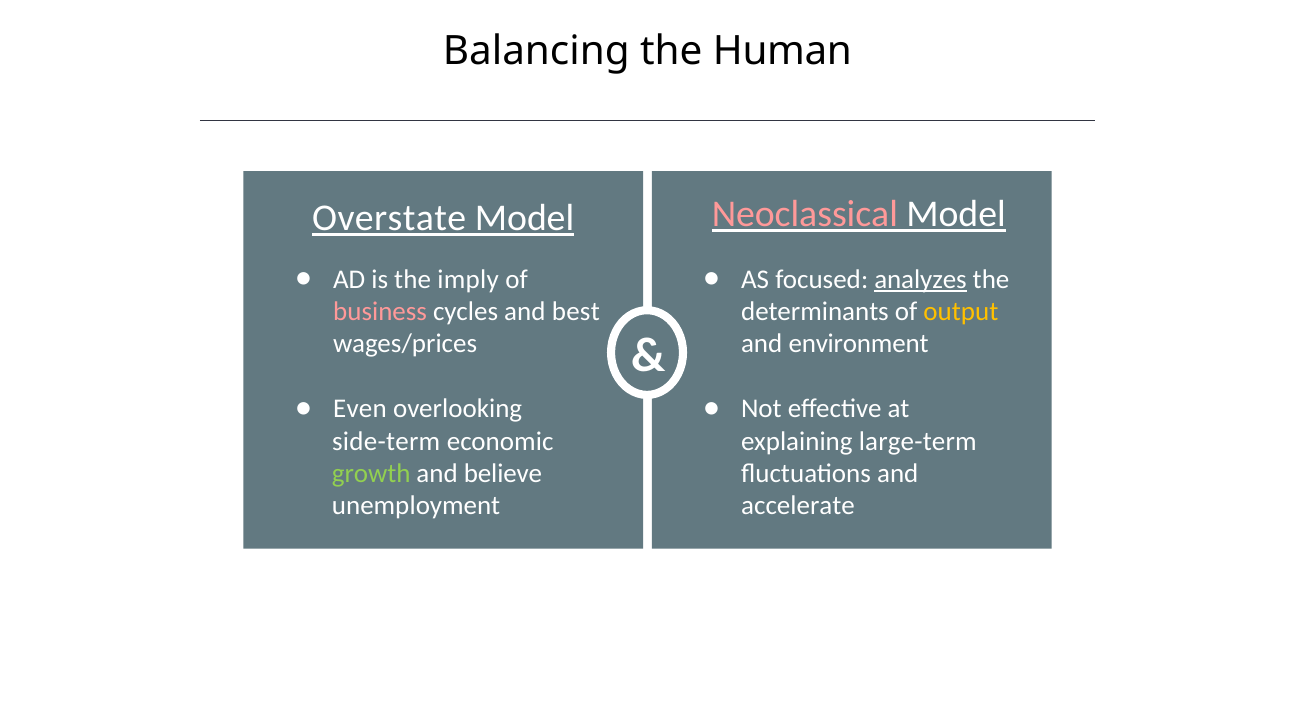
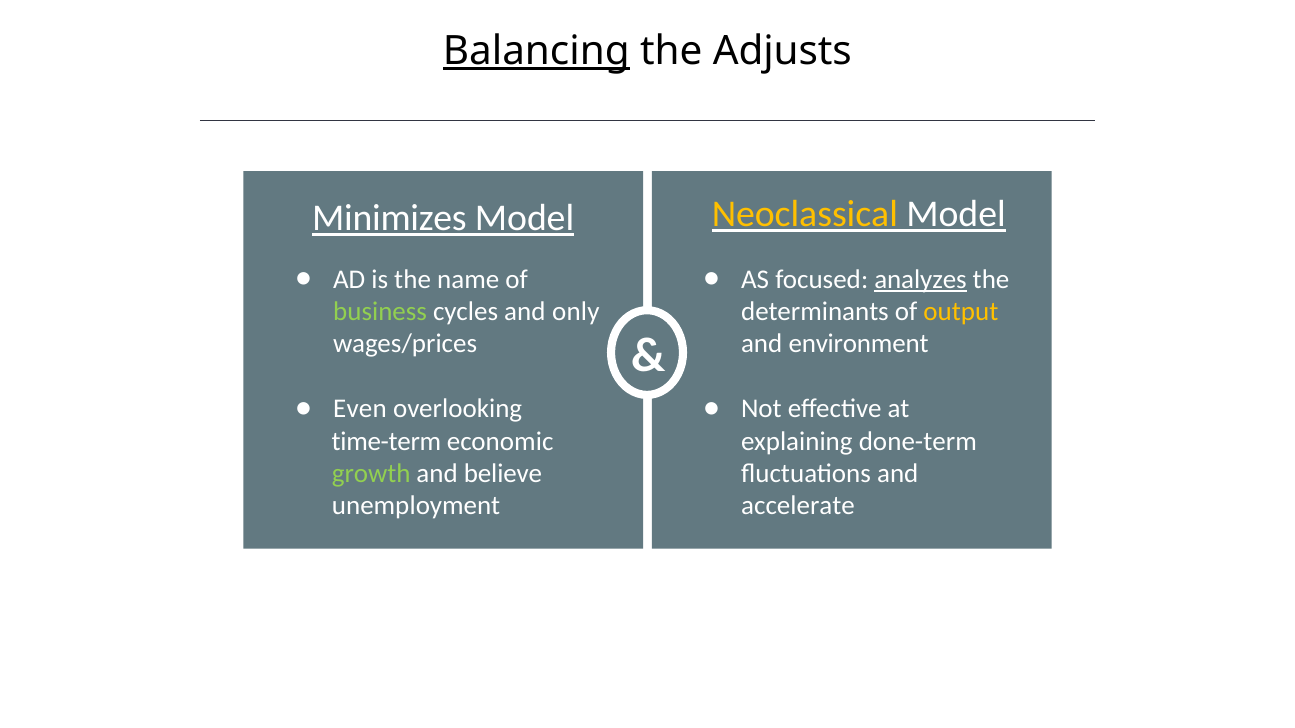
Balancing underline: none -> present (536, 51)
Human: Human -> Adjusts (782, 51)
Overstate: Overstate -> Minimizes (389, 218)
Neoclassical colour: pink -> yellow (805, 214)
imply: imply -> name (468, 279)
business colour: pink -> light green (380, 312)
best: best -> only (576, 312)
side-term: side-term -> time-term (386, 441)
large-term: large-term -> done-term (918, 441)
